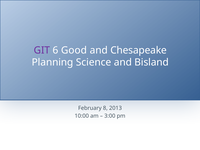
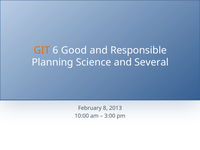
GIT colour: purple -> orange (42, 50)
Chesapeake: Chesapeake -> Responsible (139, 50)
Bisland: Bisland -> Several (152, 62)
